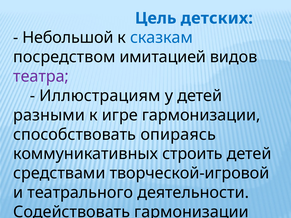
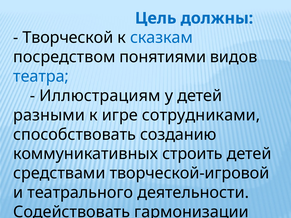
детских: детских -> должны (217, 18)
Небольшой: Небольшой -> Творческой (68, 38)
имитацией: имитацией -> понятиями (163, 57)
театра colour: purple -> blue (41, 76)
игре гармонизации: гармонизации -> сотрудниками (201, 115)
опираясь: опираясь -> созданию (178, 135)
